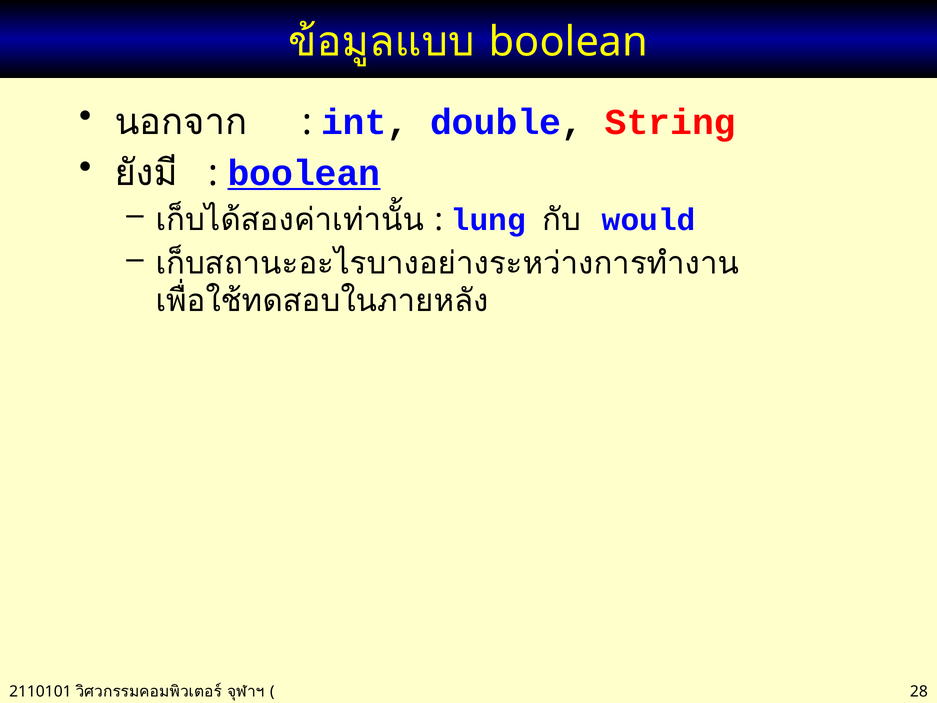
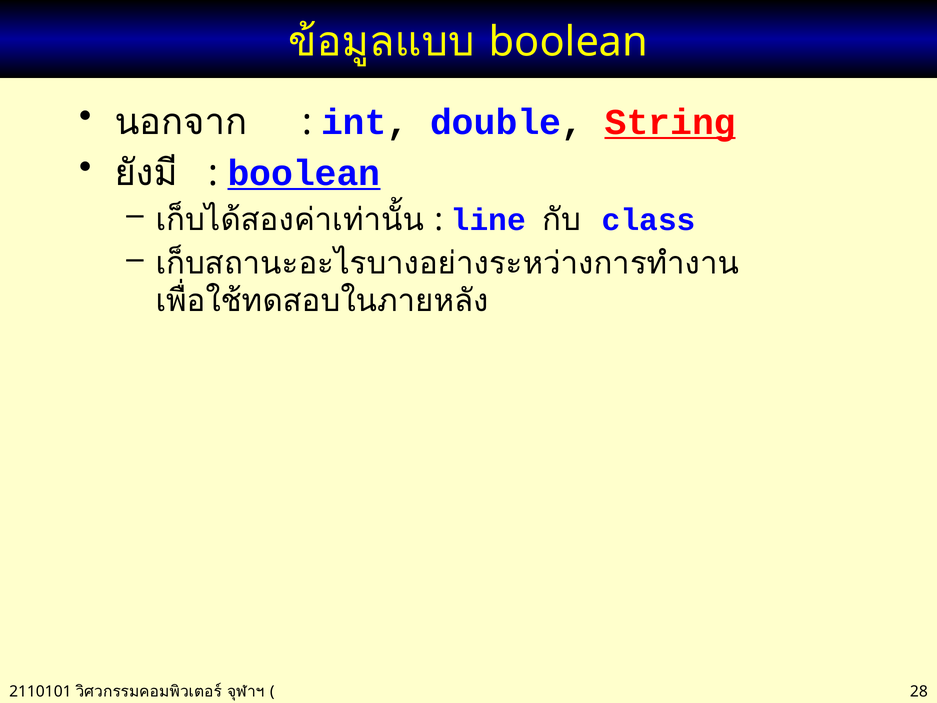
String underline: none -> present (670, 122)
lung: lung -> line (488, 220)
would: would -> class (649, 220)
